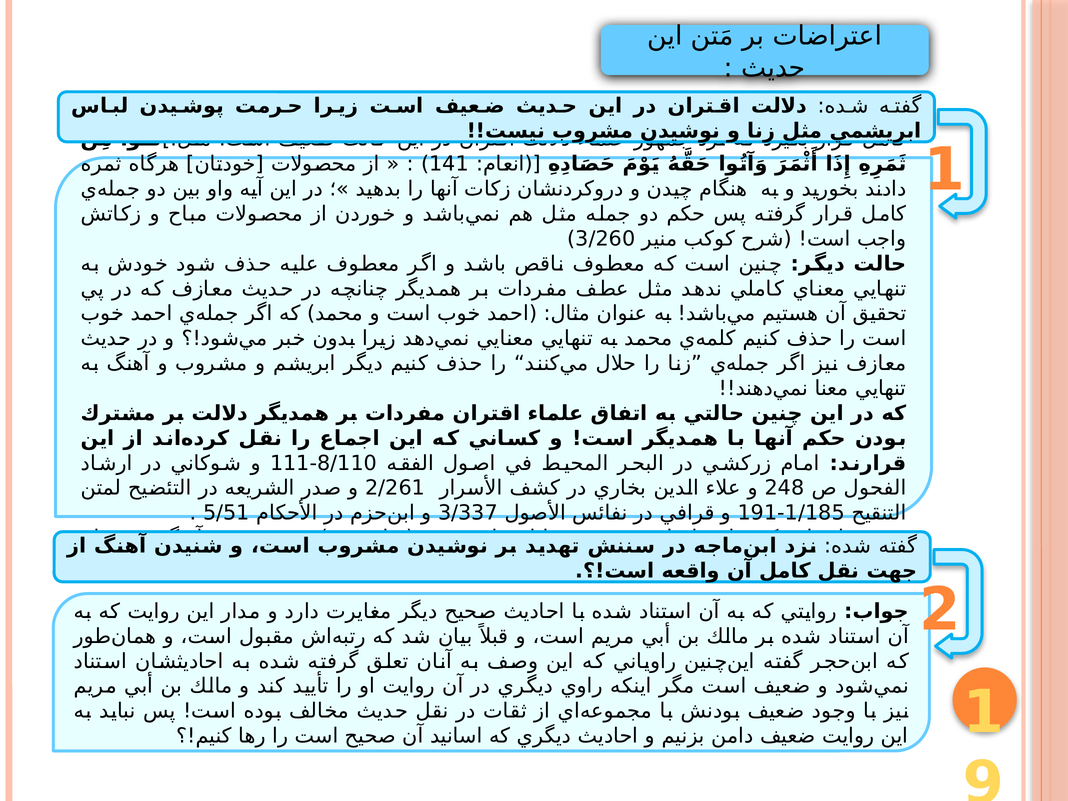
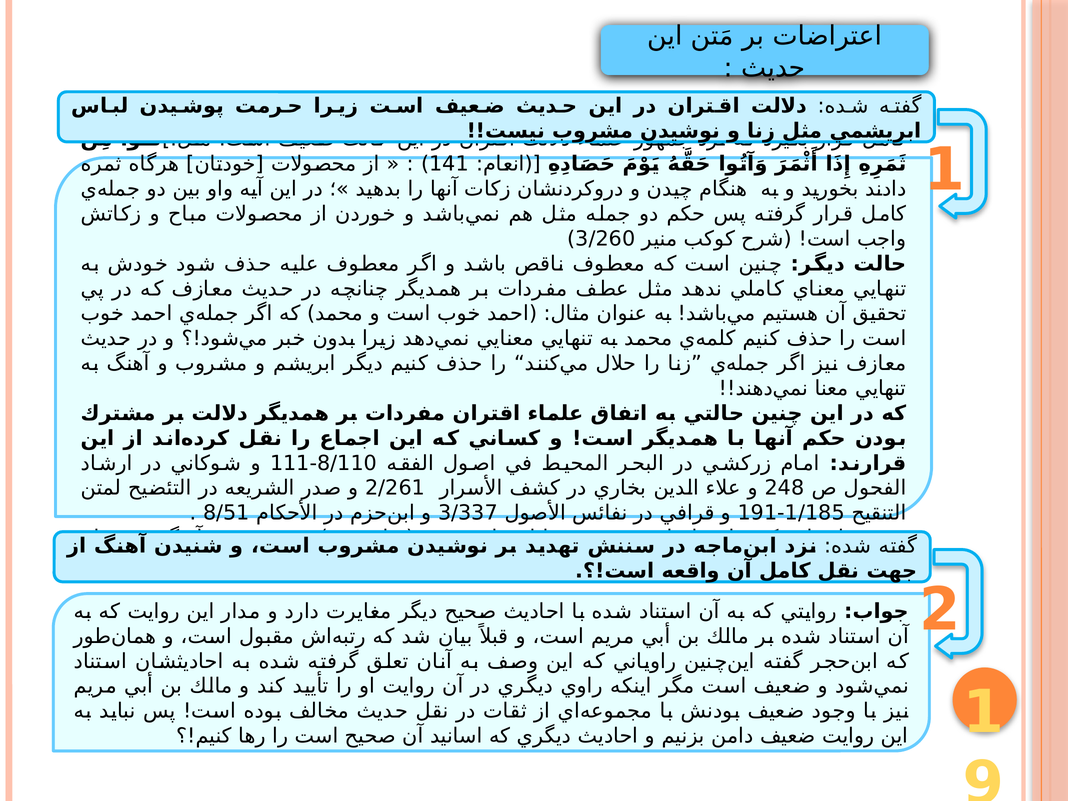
5/51: 5/51 -> 8/51 (226, 513)
